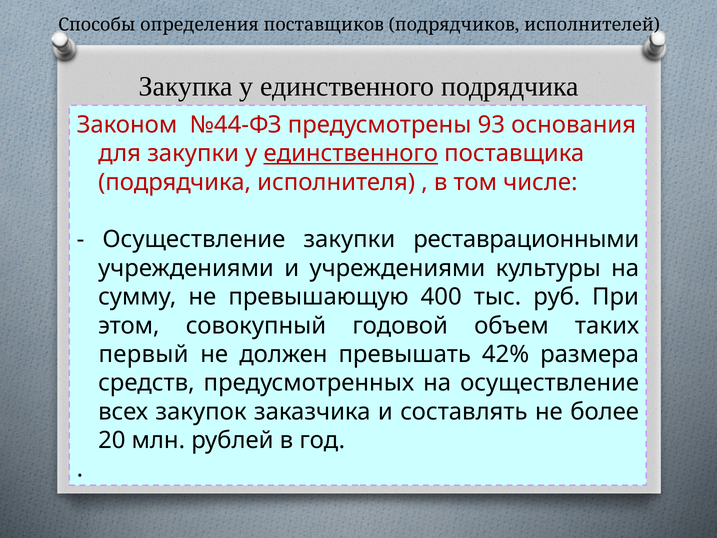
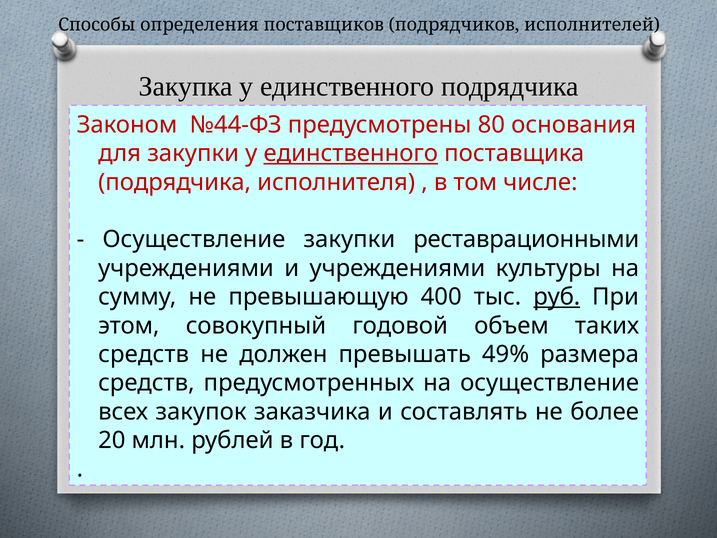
93: 93 -> 80 (491, 125)
руб underline: none -> present (557, 297)
первый: первый -> средств (144, 354)
42%: 42% -> 49% (506, 354)
